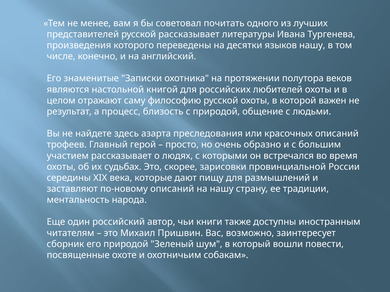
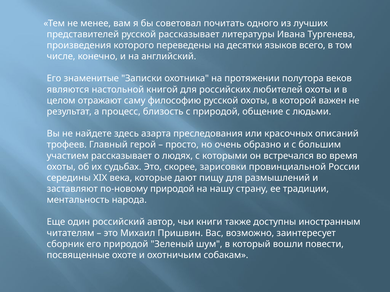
языков нашу: нашу -> всего (312, 45)
по-новому описаний: описаний -> природой (172, 189)
